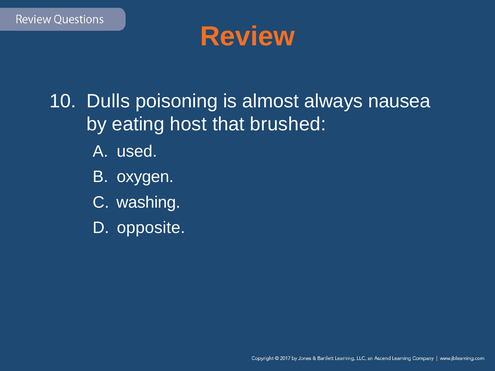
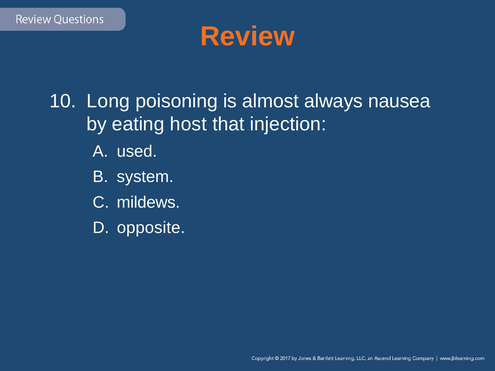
Dulls: Dulls -> Long (108, 101)
brushed: brushed -> injection (288, 124)
oxygen: oxygen -> system (145, 177)
washing: washing -> mildews (148, 202)
